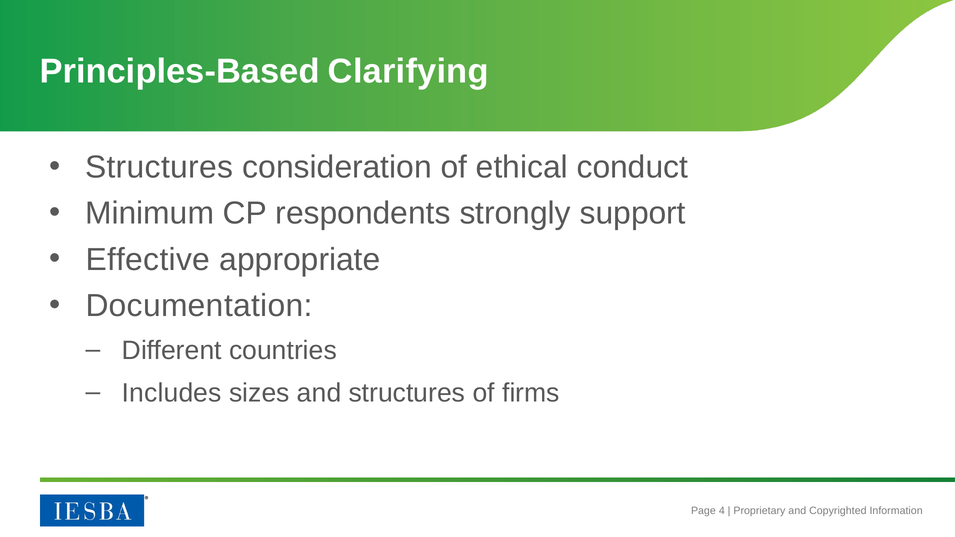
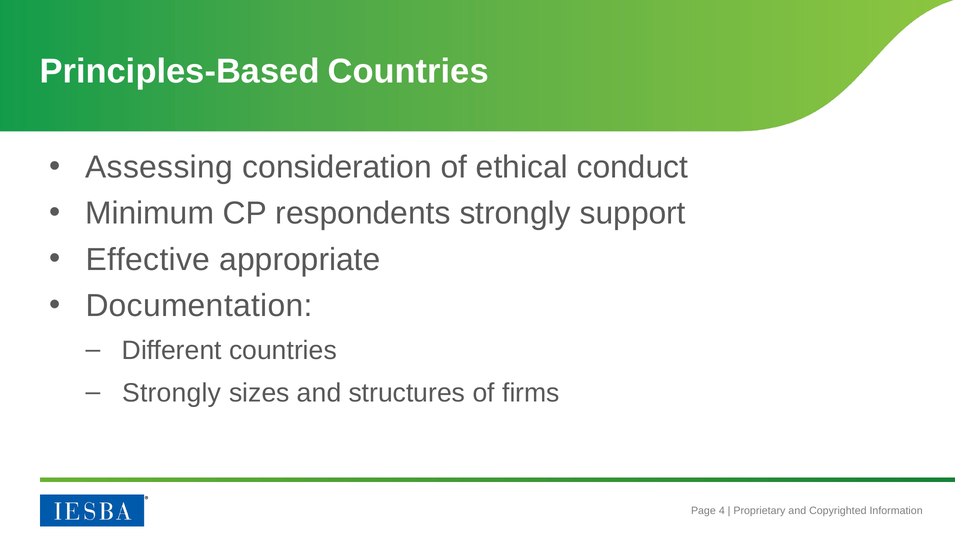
Principles-Based Clarifying: Clarifying -> Countries (408, 72)
Structures: Structures -> Assessing (159, 167)
Includes: Includes -> Strongly (172, 393)
